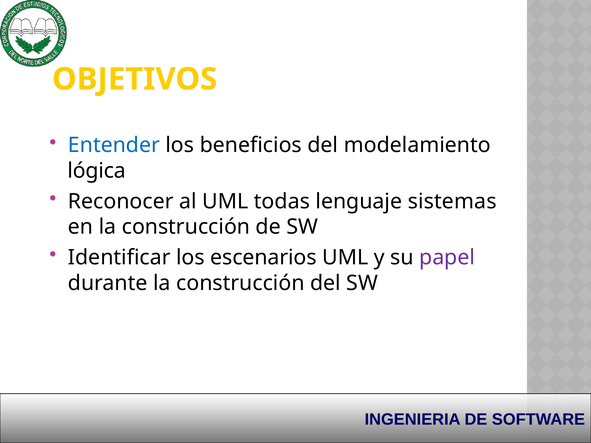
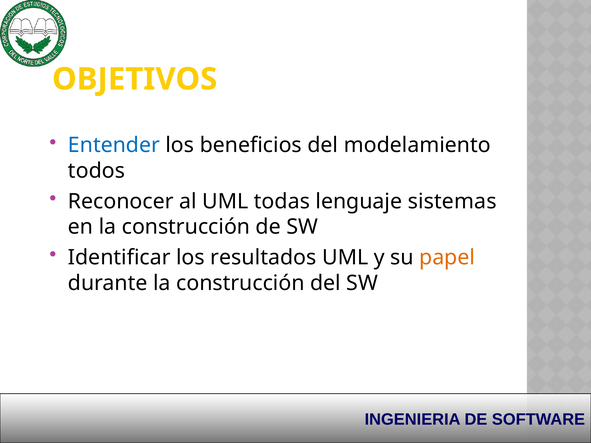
lógica: lógica -> todos (97, 171)
escenarios: escenarios -> resultados (263, 258)
papel colour: purple -> orange (447, 258)
